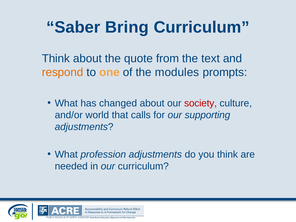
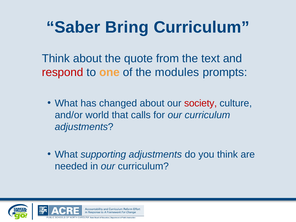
respond colour: orange -> red (63, 72)
for our supporting: supporting -> curriculum (207, 115)
profession: profession -> supporting (103, 154)
